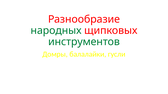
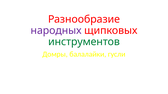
народных colour: green -> purple (56, 31)
